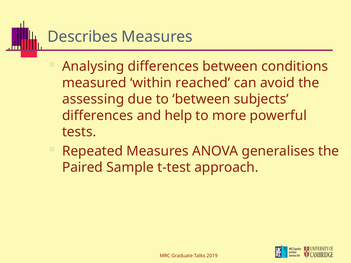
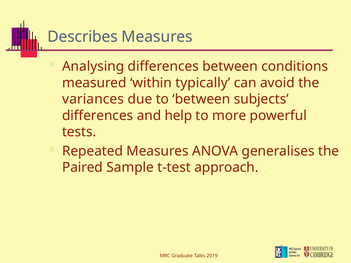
reached: reached -> typically (203, 83)
assessing: assessing -> variances (93, 99)
